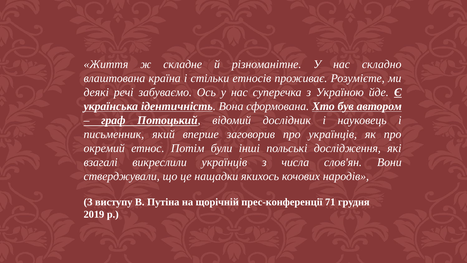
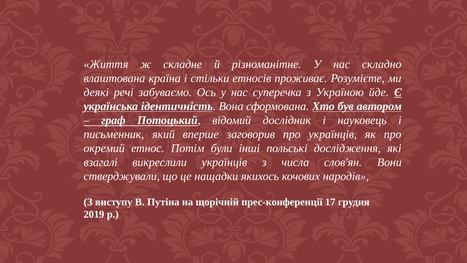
71: 71 -> 17 (330, 202)
